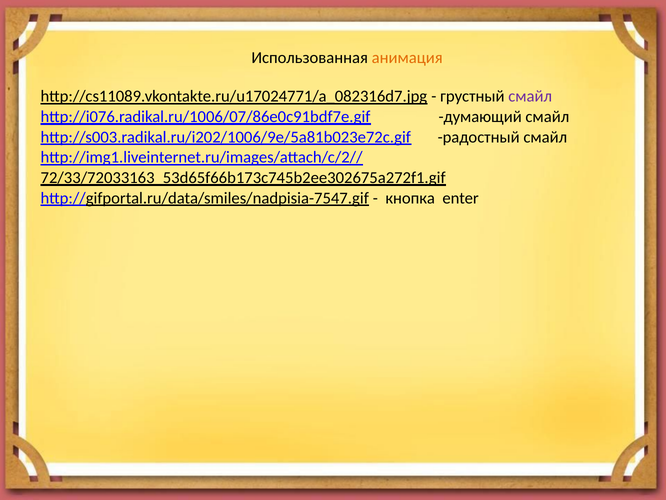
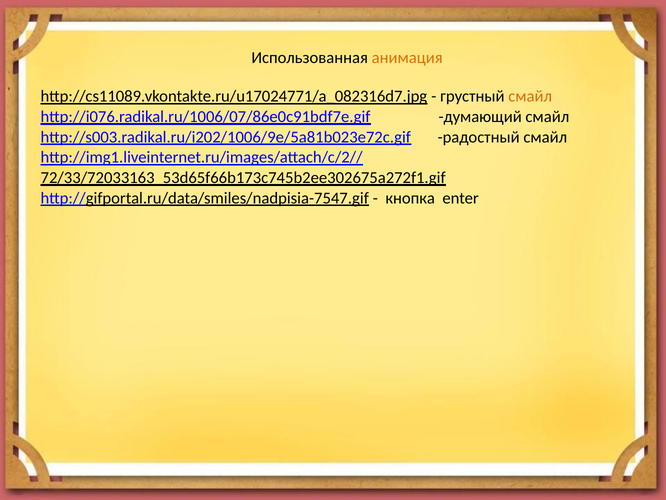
смайл colour: purple -> orange (530, 96)
